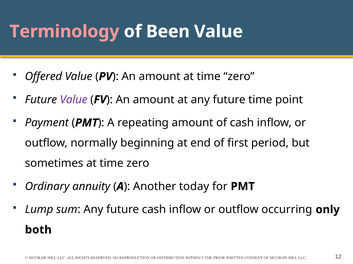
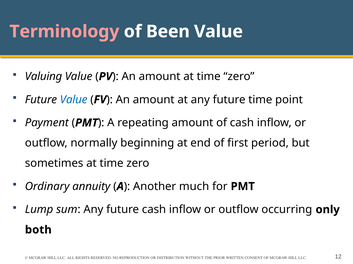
Offered: Offered -> Valuing (44, 77)
Value colour: purple -> blue (74, 100)
today: today -> much (194, 187)
